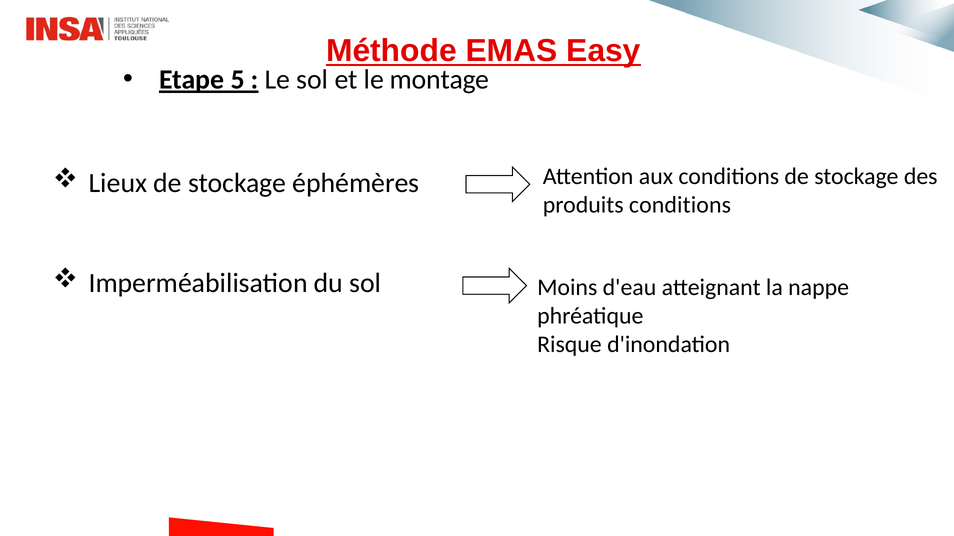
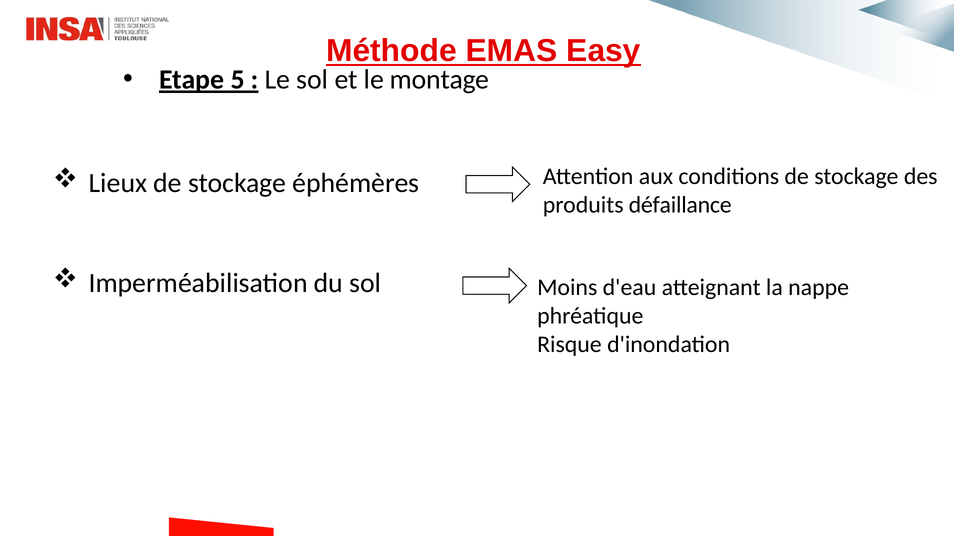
produits conditions: conditions -> défaillance (680, 205)
